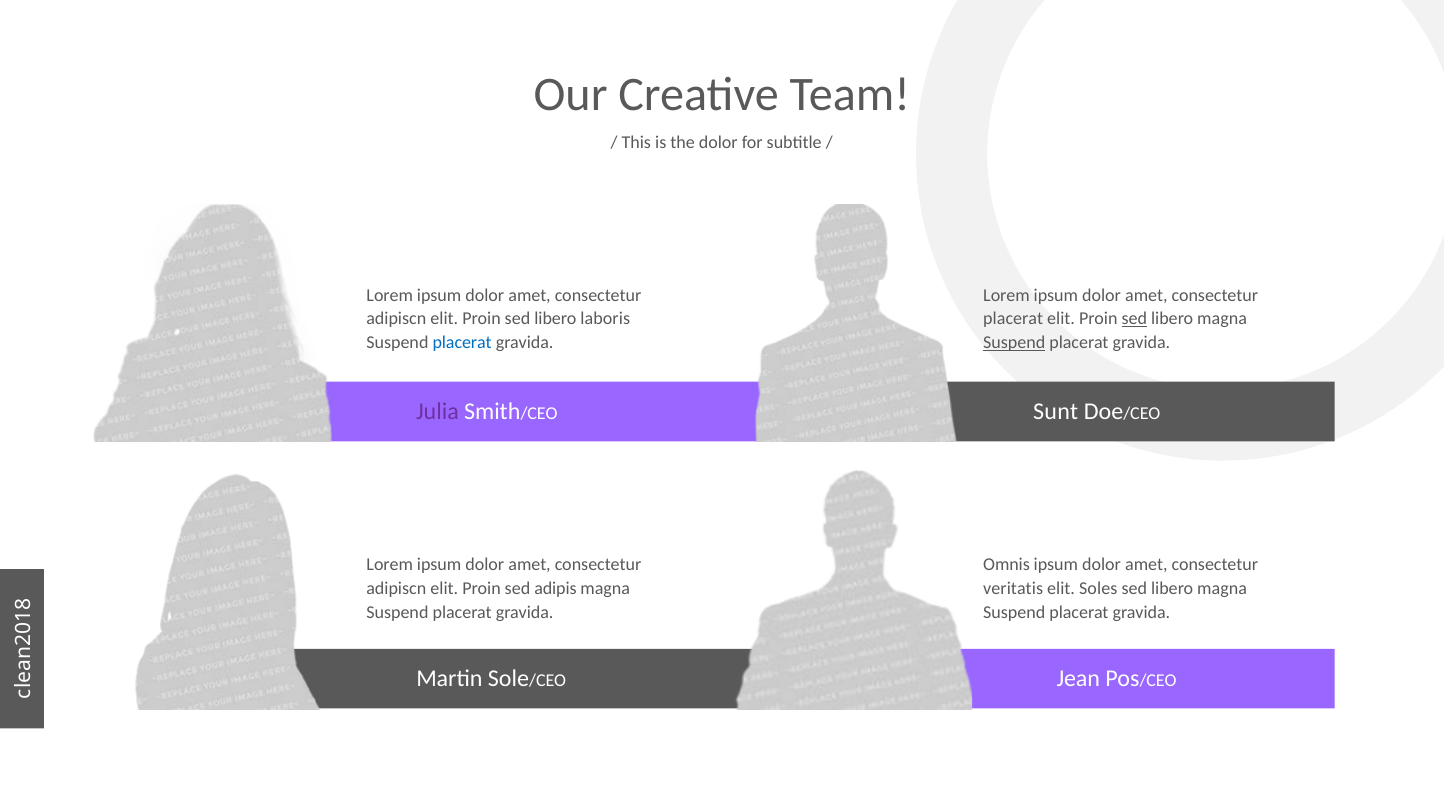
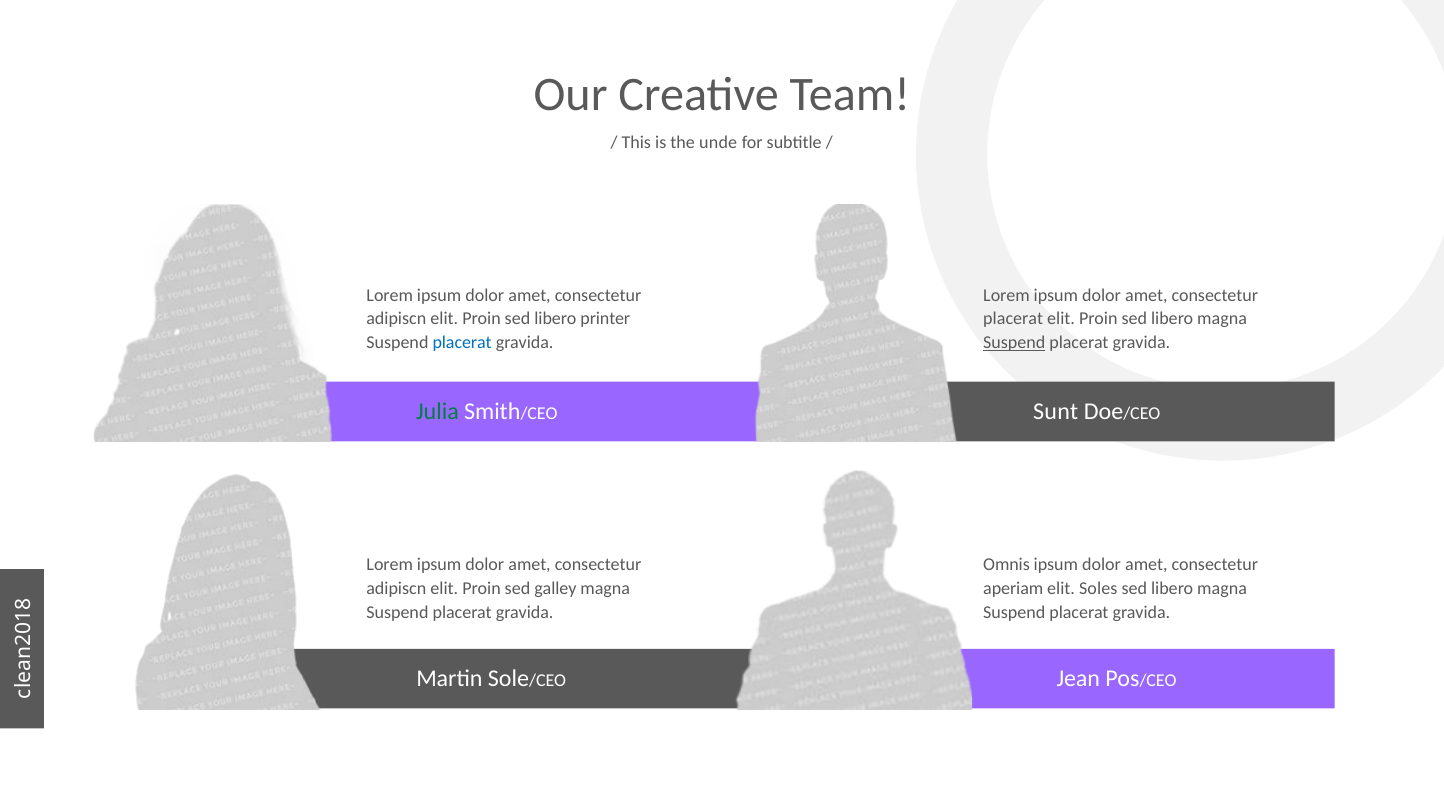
the dolor: dolor -> unde (718, 143)
laboris: laboris -> printer (605, 319)
sed underline: present -> none (1134, 319)
Julia colour: purple -> green (437, 412)
adipis: adipis -> galley (555, 589)
veritatis: veritatis -> aperiam (1013, 589)
